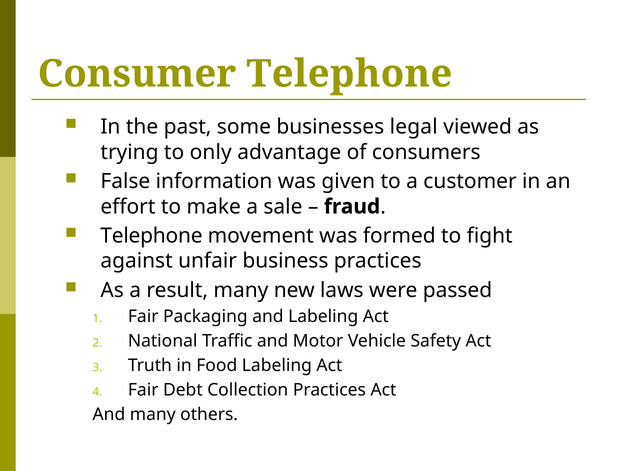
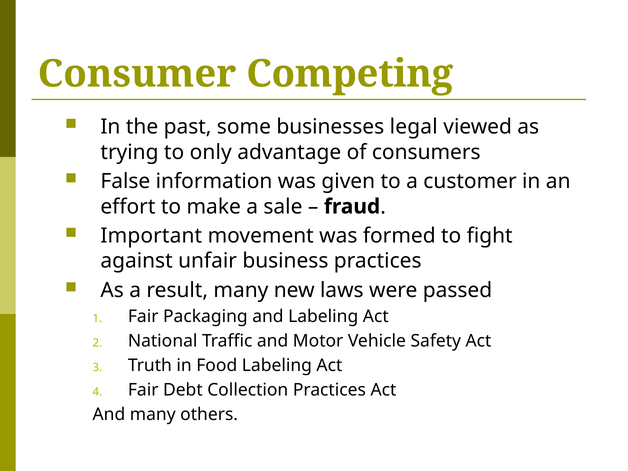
Consumer Telephone: Telephone -> Competing (350, 74)
Telephone: Telephone -> Important (151, 236)
